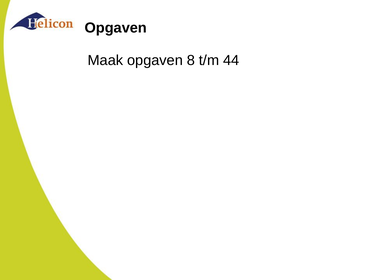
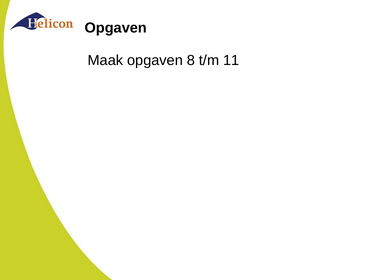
44: 44 -> 11 (231, 61)
